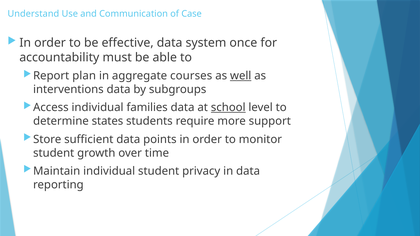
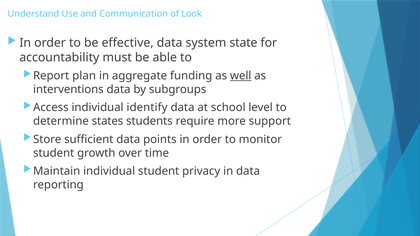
Case: Case -> Look (192, 14)
once: once -> state (243, 43)
courses: courses -> funding (191, 76)
families: families -> identify (147, 108)
school underline: present -> none (228, 108)
